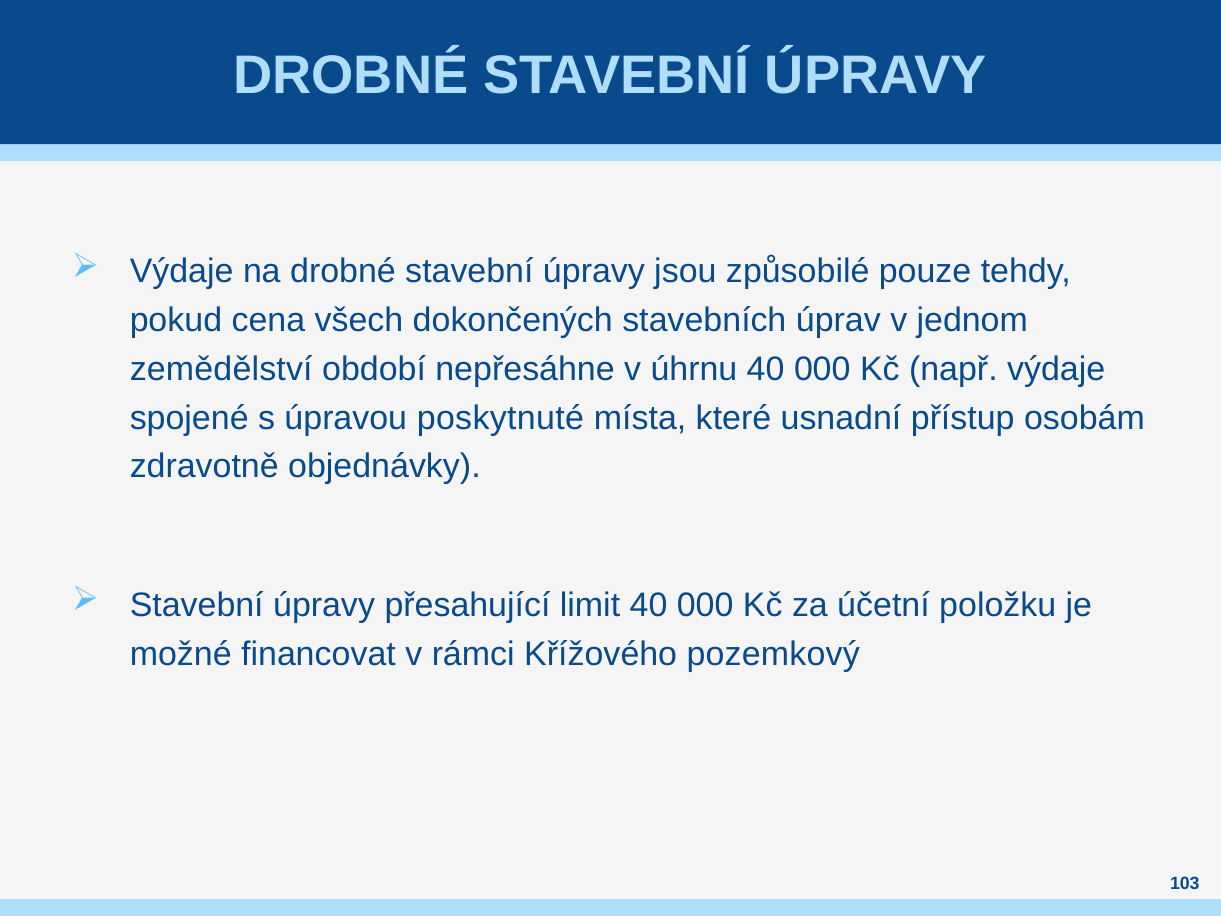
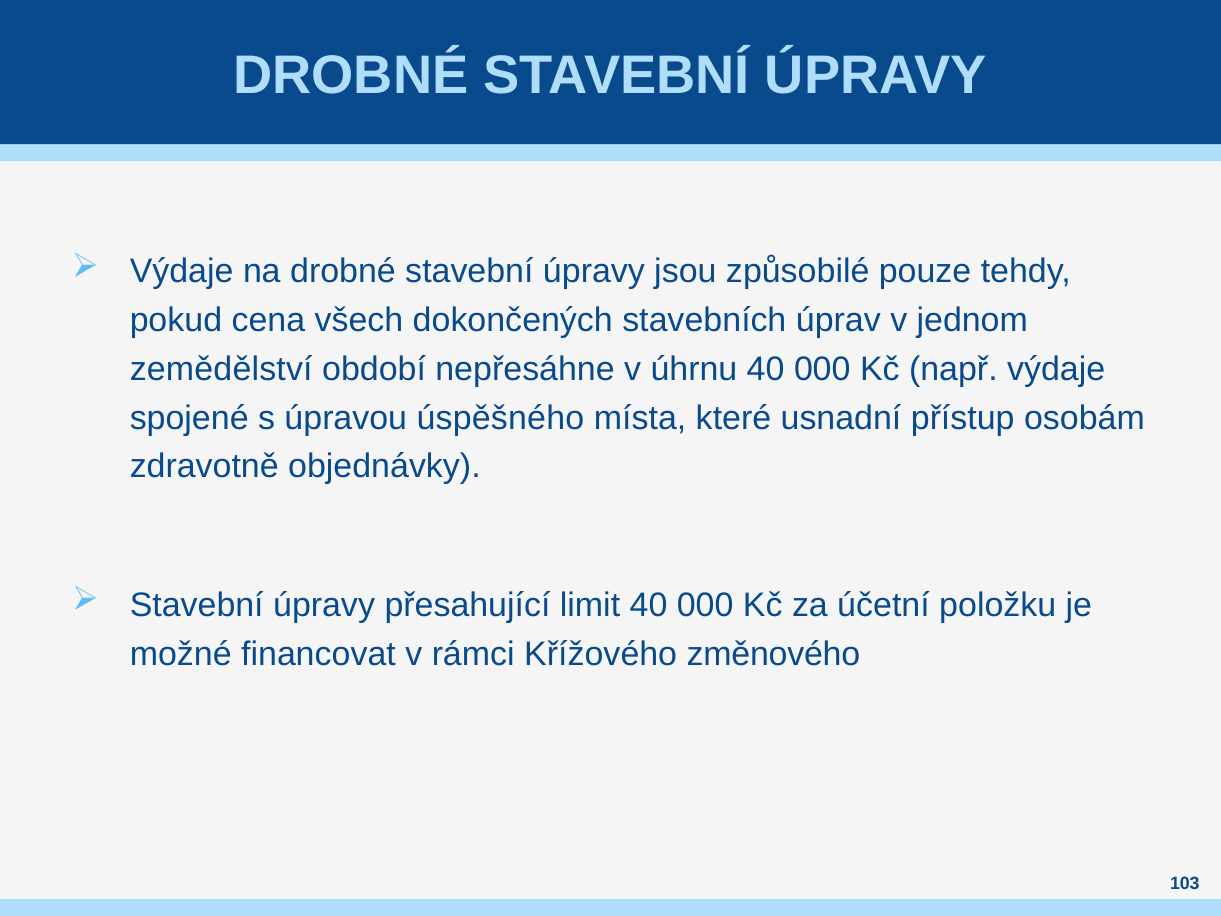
poskytnuté: poskytnuté -> úspěšného (500, 418)
pozemkový: pozemkový -> změnového (773, 654)
